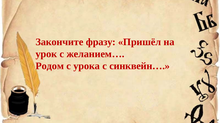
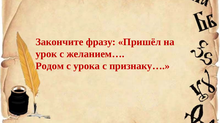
синквейн…: синквейн… -> признаку… (140, 66)
